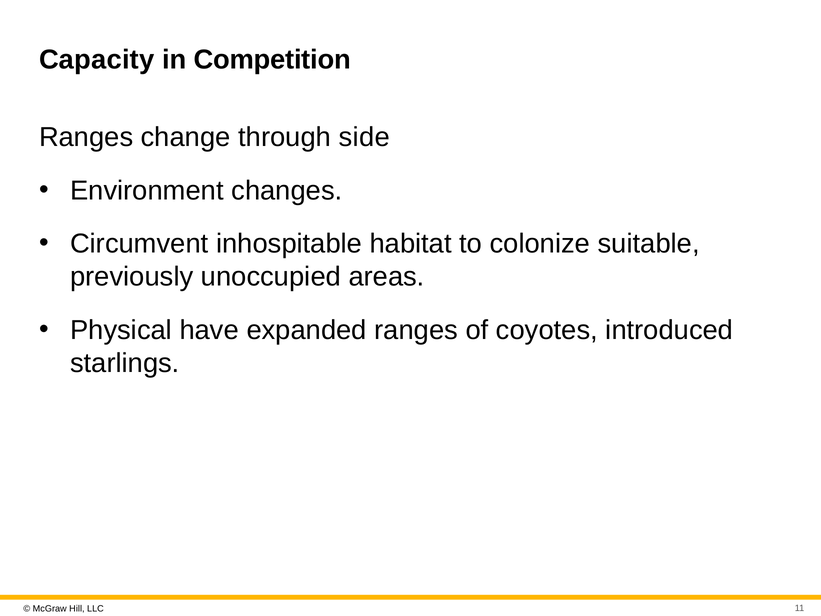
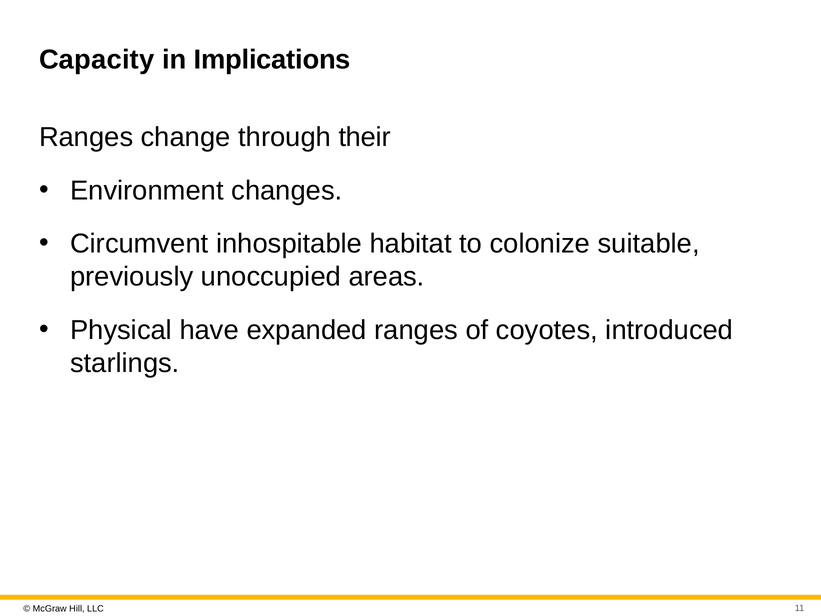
Competition: Competition -> Implications (272, 60)
side: side -> their (365, 137)
